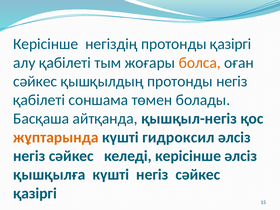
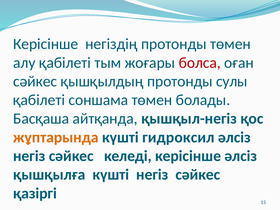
протонды қазіргі: қазіргі -> төмен (231, 44)
болса colour: orange -> red (200, 63)
протонды негіз: негіз -> сулы (232, 81)
